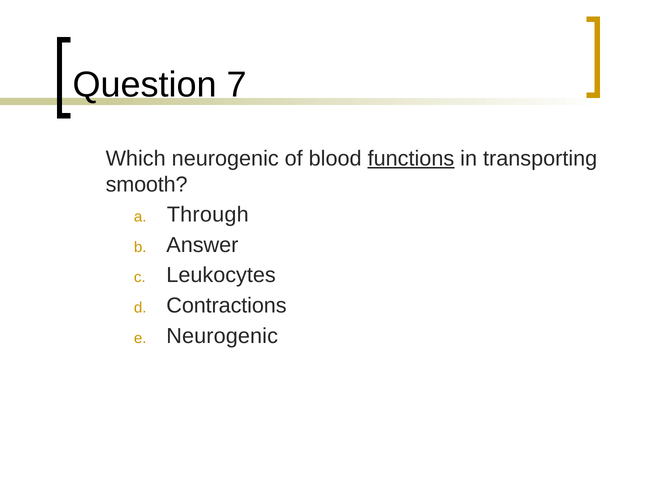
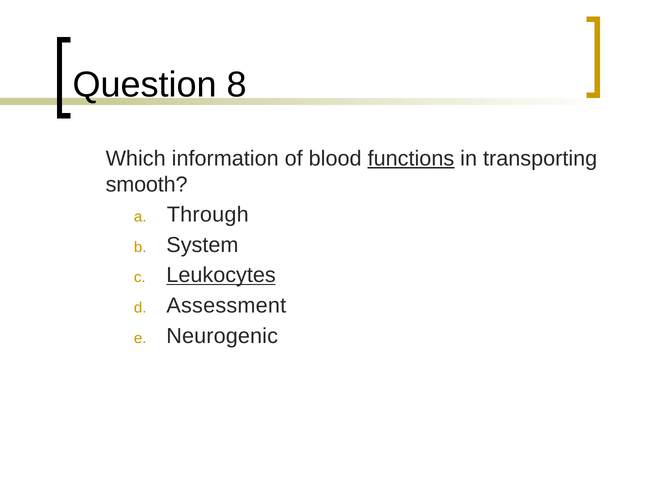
7: 7 -> 8 (237, 85)
Which neurogenic: neurogenic -> information (225, 158)
Answer: Answer -> System (202, 245)
Leukocytes underline: none -> present (221, 275)
Contractions: Contractions -> Assessment (226, 305)
